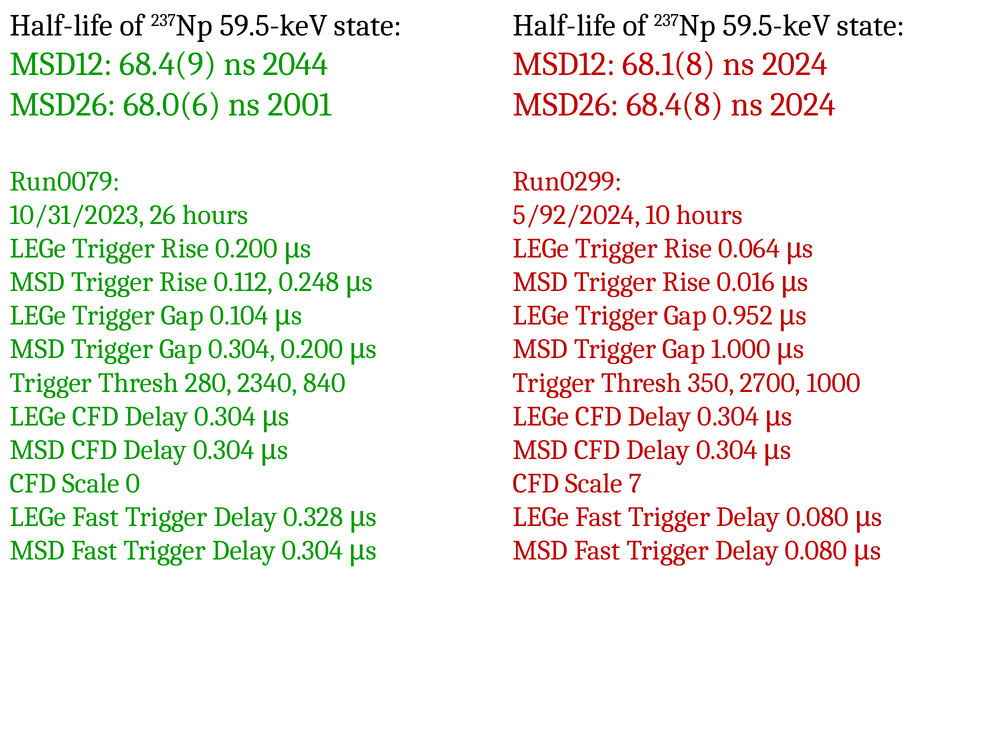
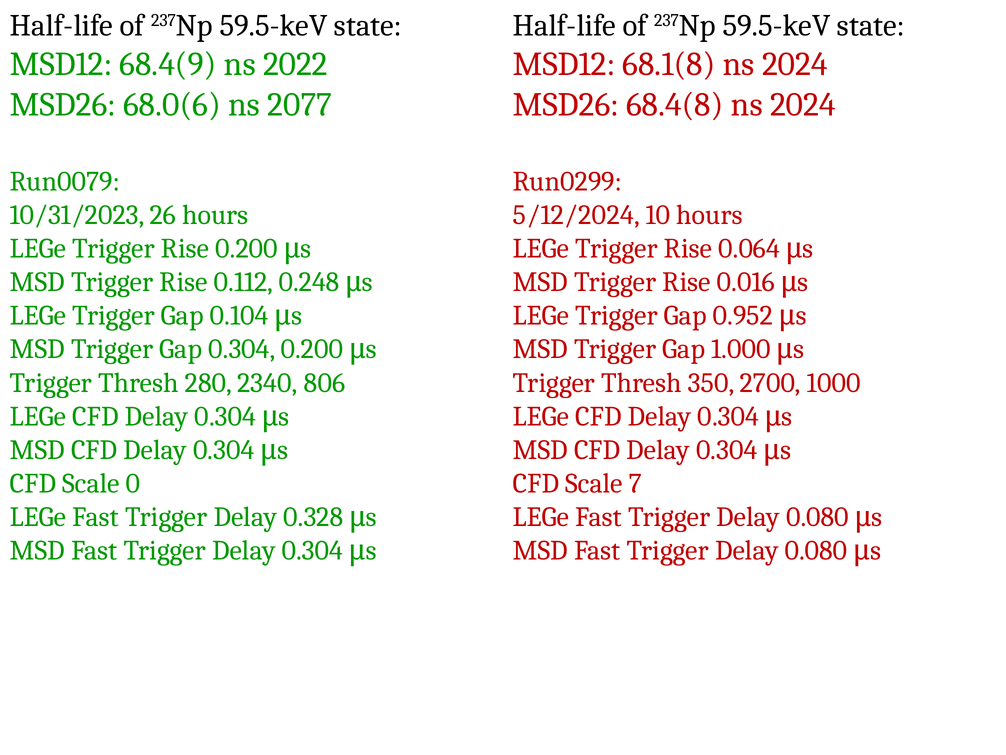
2044: 2044 -> 2022 (295, 64)
2001: 2001 -> 2077 (300, 105)
5/92/2024: 5/92/2024 -> 5/12/2024 (576, 215)
840: 840 -> 806 (325, 383)
